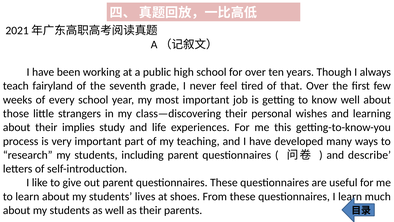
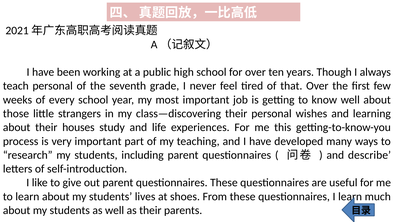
teach fairyland: fairyland -> personal (53, 86)
implies: implies -> houses (78, 127)
